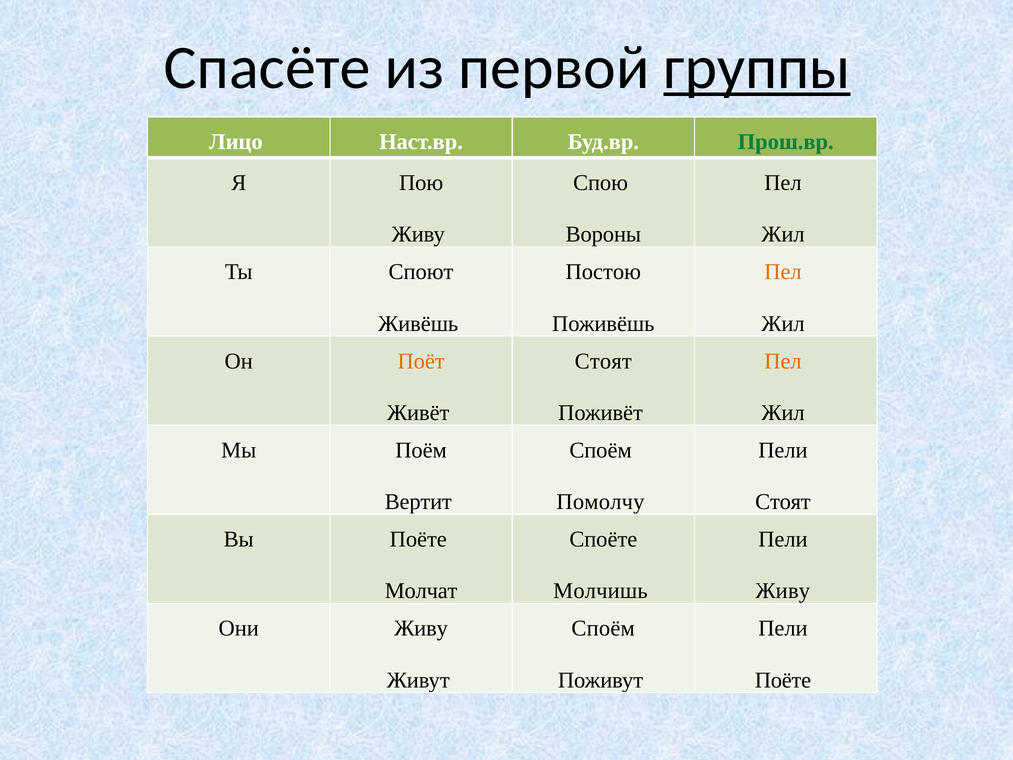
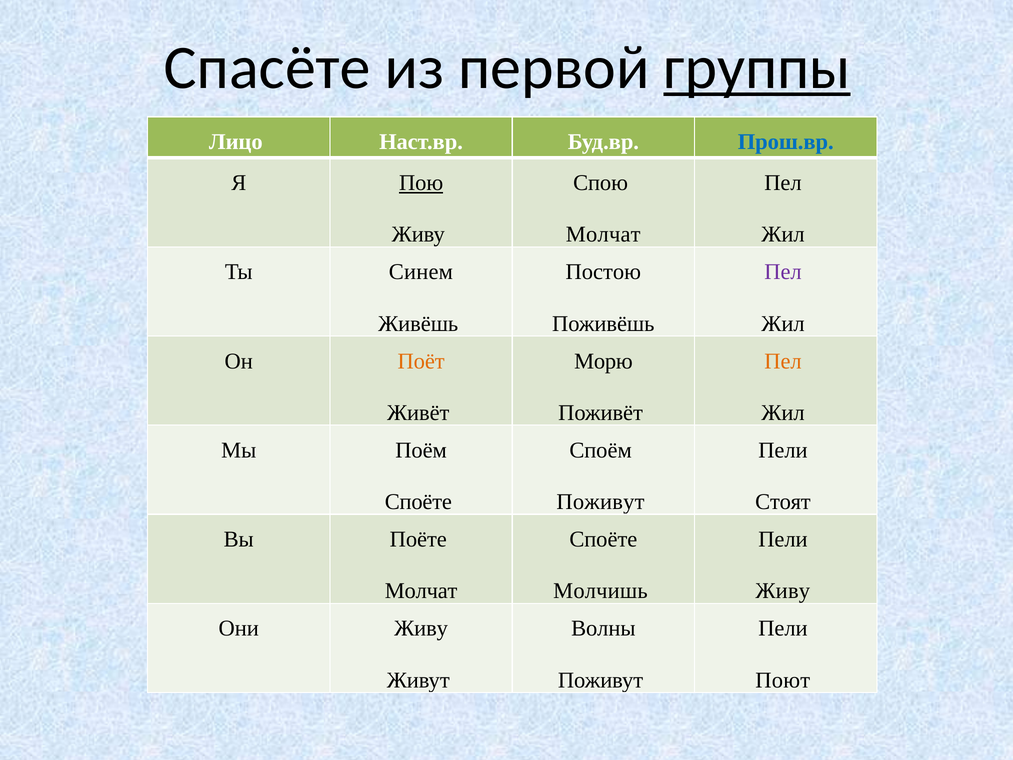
Прош.вр colour: green -> blue (786, 142)
Пою underline: none -> present (421, 183)
Вороны: Вороны -> Молчат (603, 234)
Споют: Споют -> Синем (421, 272)
Пел colour: orange -> purple (783, 272)
Стоят: Стоят -> Морю (603, 361)
Вертит: Вертит -> Споёте (418, 502)
Помолчу: Помолчу -> Поживут (600, 502)
Споём: Споём -> Волны (603, 628)
Поёте: Поёте -> Поют (783, 680)
